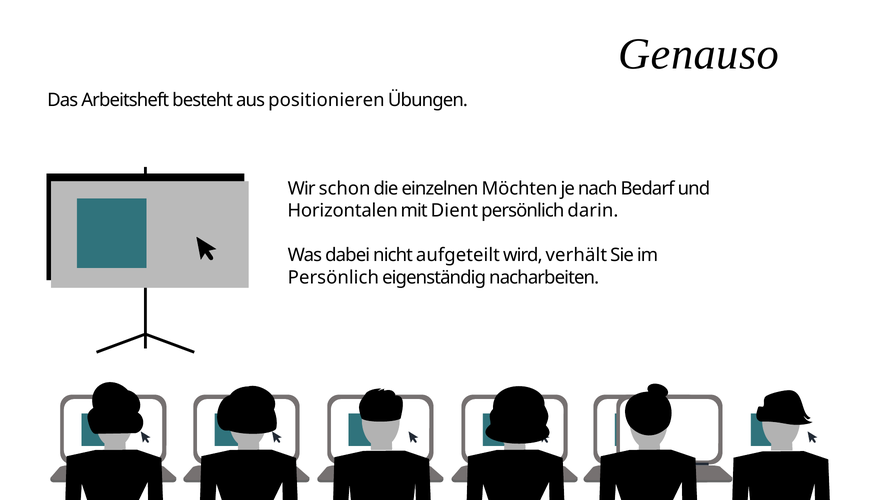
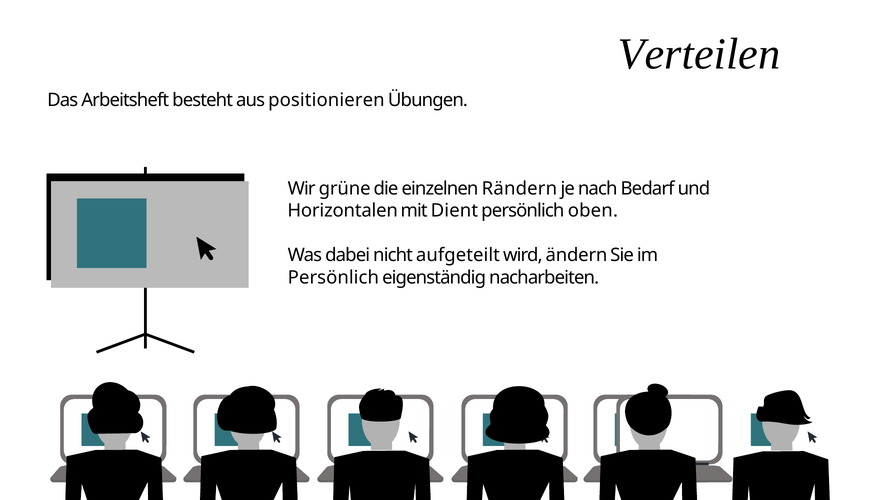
Genauso: Genauso -> Verteilen (699, 54)
schon: schon -> grüne (345, 189)
Möchten: Möchten -> Rändern (519, 189)
darin: darin -> oben (593, 211)
verhält: verhält -> ändern (576, 255)
